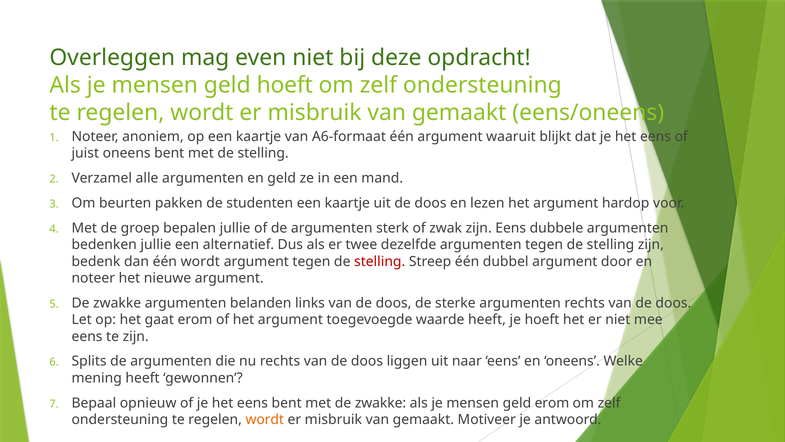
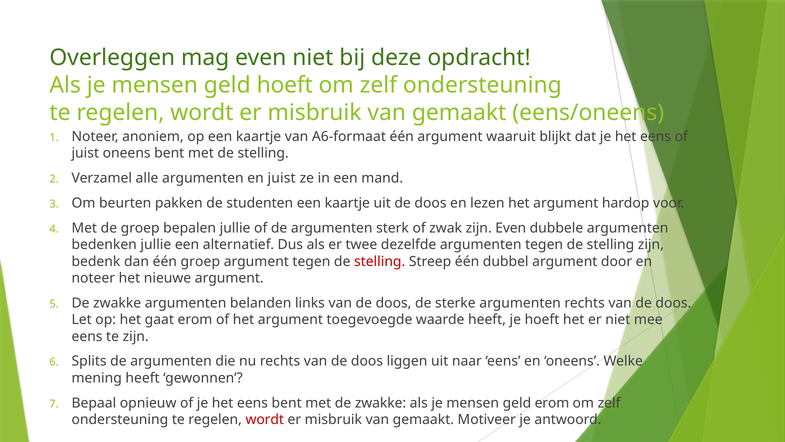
en geld: geld -> juist (282, 178)
zijn Eens: Eens -> Even (511, 228)
één wordt: wordt -> groep (200, 261)
wordt colour: orange -> red (265, 419)
